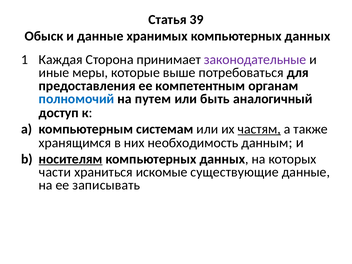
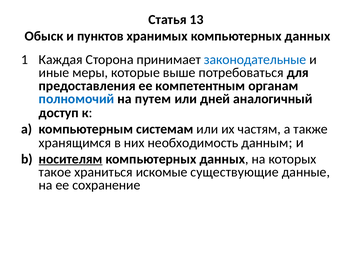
39: 39 -> 13 (197, 20)
и данные: данные -> пунктов (100, 36)
законодательные colour: purple -> blue (255, 60)
быть: быть -> дней (215, 99)
частям underline: present -> none (259, 129)
части: части -> такое (55, 172)
записывать: записывать -> сохранение (106, 185)
